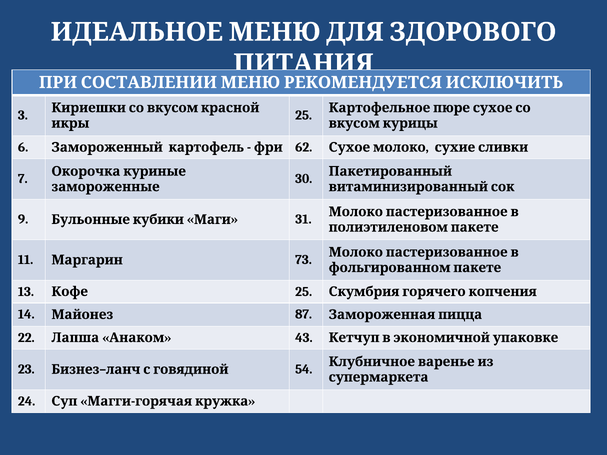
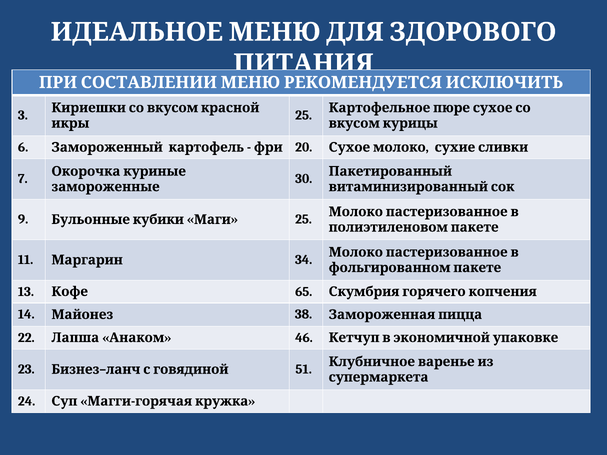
62: 62 -> 20 (304, 147)
Маги 31: 31 -> 25 (304, 220)
73: 73 -> 34 (304, 260)
Кофе 25: 25 -> 65 (304, 292)
87: 87 -> 38 (304, 315)
43: 43 -> 46 (304, 338)
54: 54 -> 51 (304, 370)
